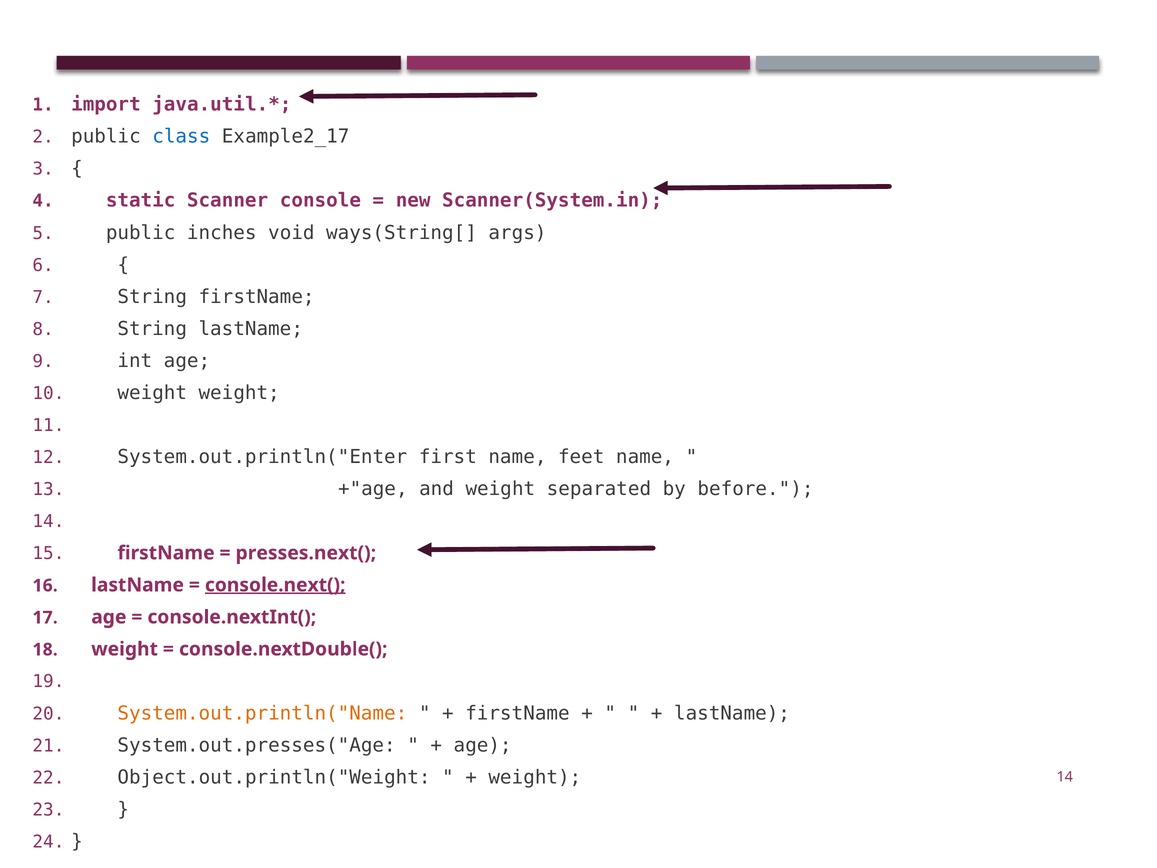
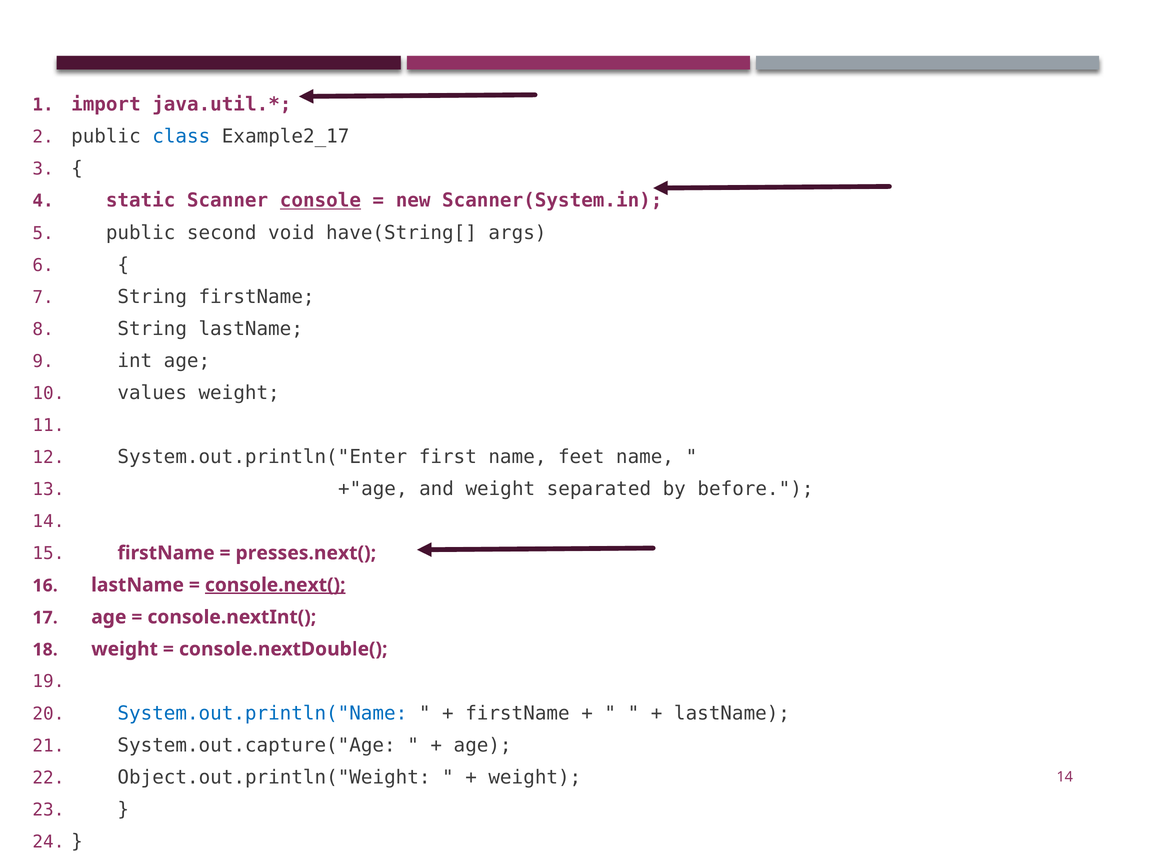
console underline: none -> present (320, 201)
inches: inches -> second (222, 233)
ways(String[: ways(String[ -> have(String[ (401, 233)
weight: weight -> values (152, 393)
System.out.println("Name colour: orange -> blue (262, 713)
System.out.presses("Age: System.out.presses("Age -> System.out.capture("Age (257, 745)
